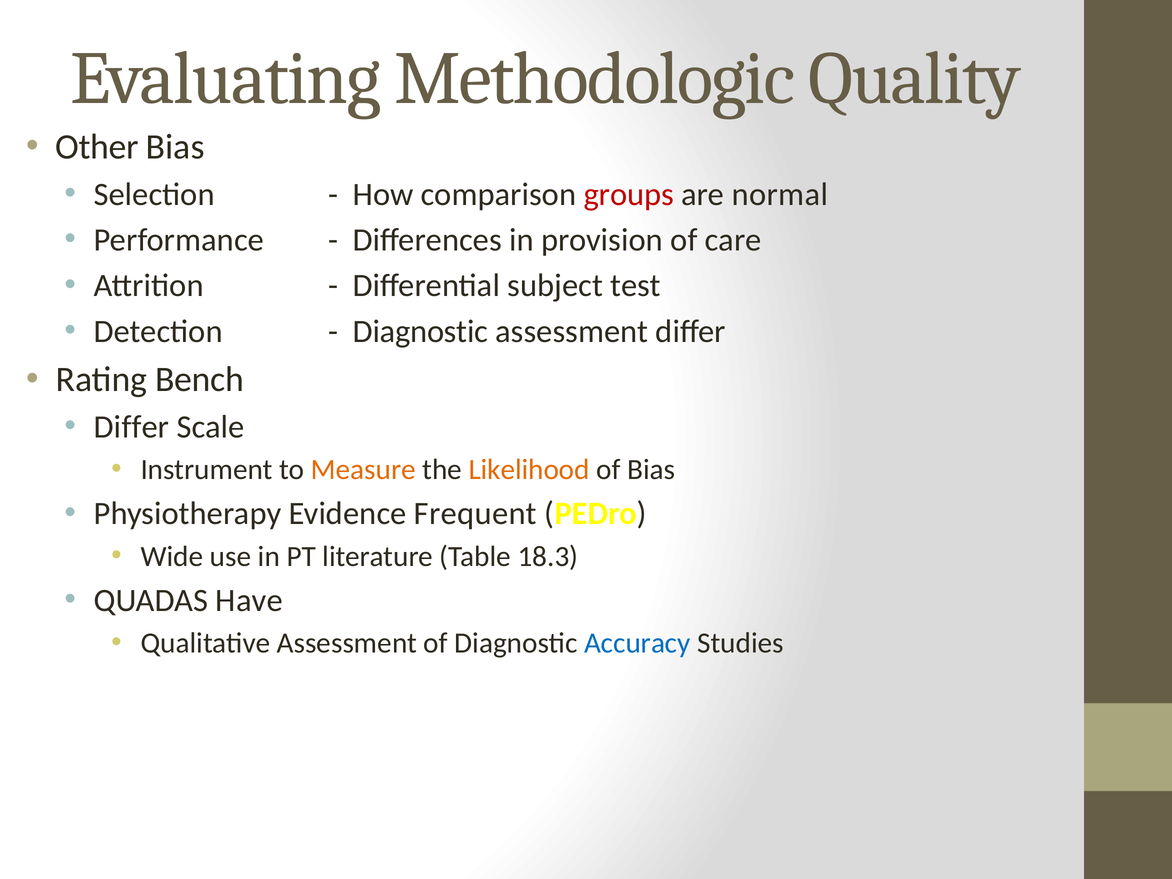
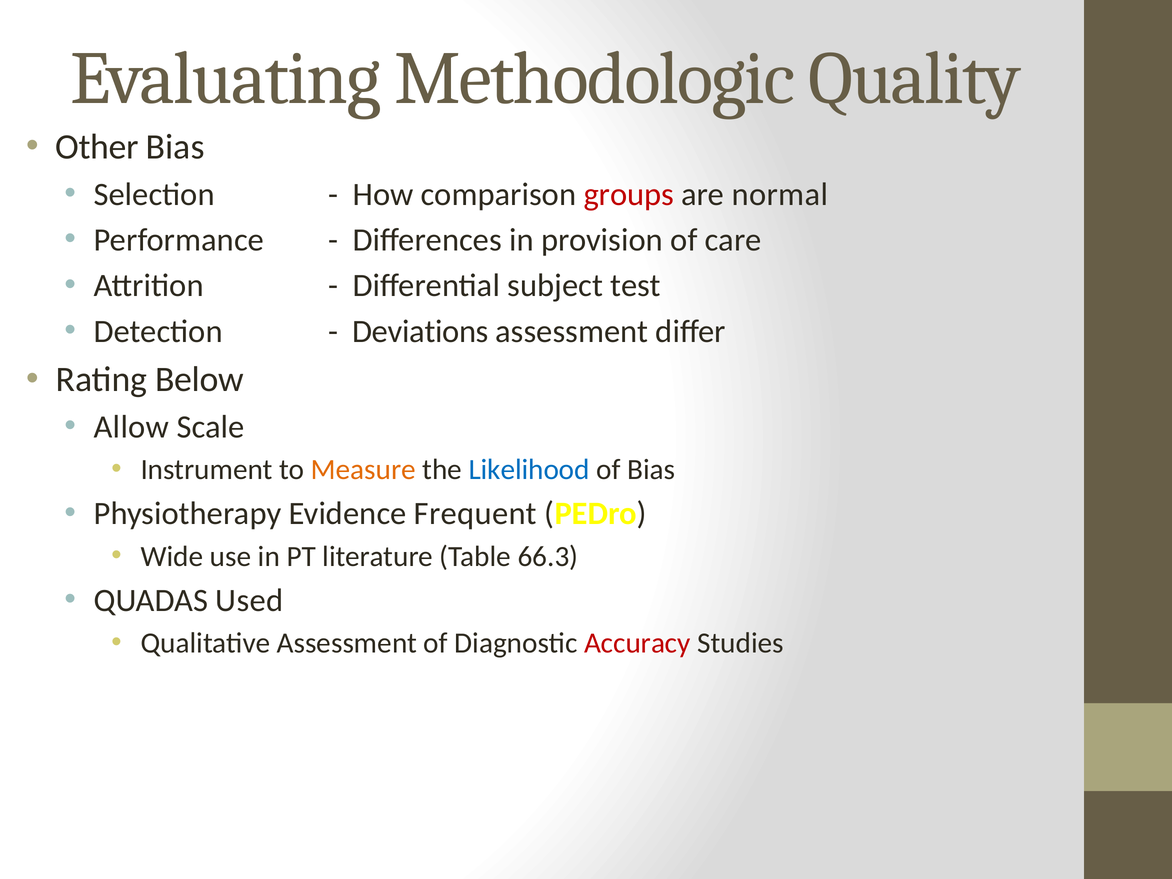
Diagnostic: Diagnostic -> Deviations (420, 331)
Bench: Bench -> Below (200, 380)
Differ: Differ -> Allow (131, 427)
Likelihood colour: orange -> blue (529, 470)
18.3: 18.3 -> 66.3 (548, 556)
Have: Have -> Used (249, 600)
Accuracy colour: blue -> red (637, 643)
